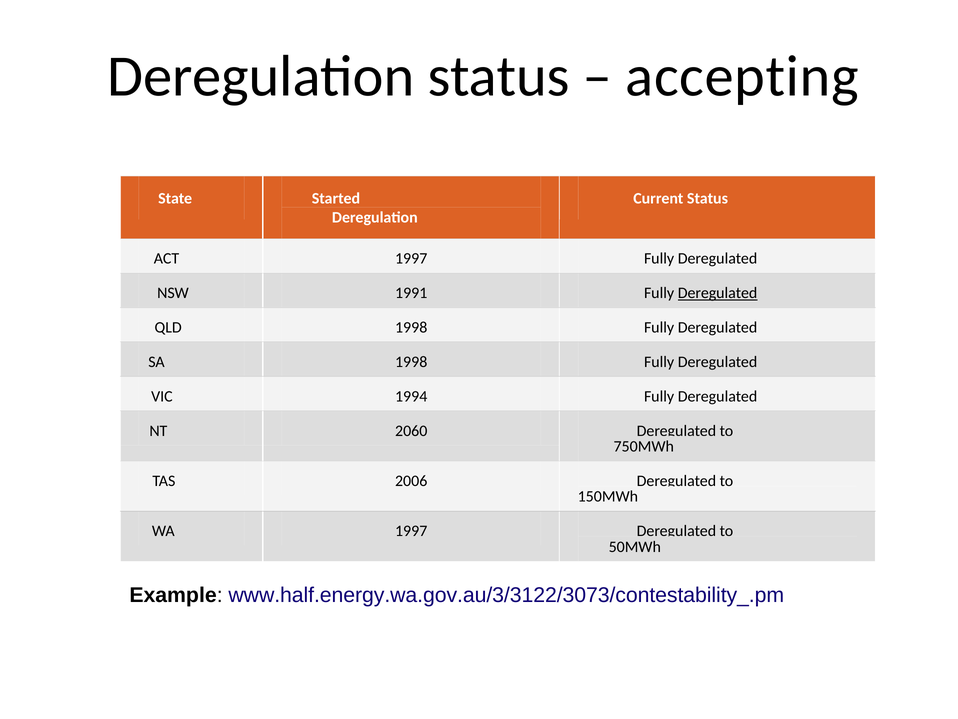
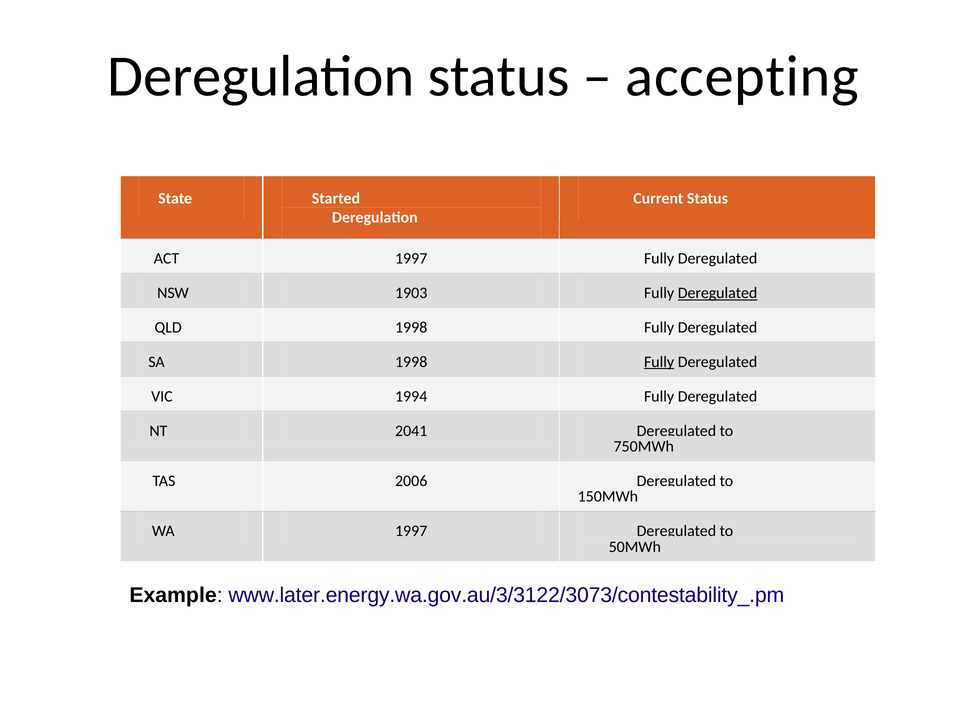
1991: 1991 -> 1903 (411, 293)
Fully underline: none -> present (659, 362)
2060: 2060 -> 2041 (411, 431)
www.half.energy.wa.gov.au/3/3122/3073/contestability_.pm: www.half.energy.wa.gov.au/3/3122/3073/contestability_.pm -> www.later.energy.wa.gov.au/3/3122/3073/contestability_.pm (506, 595)
